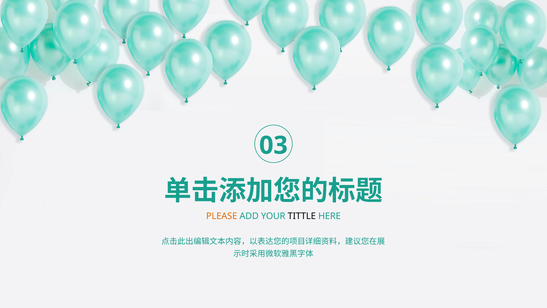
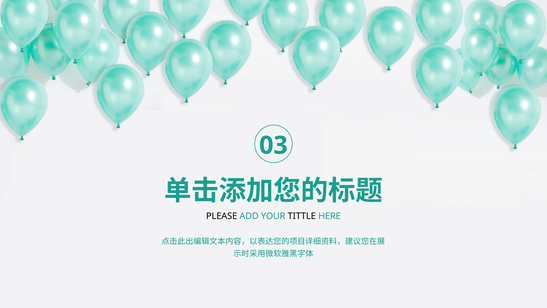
PLEASE colour: orange -> black (222, 216)
